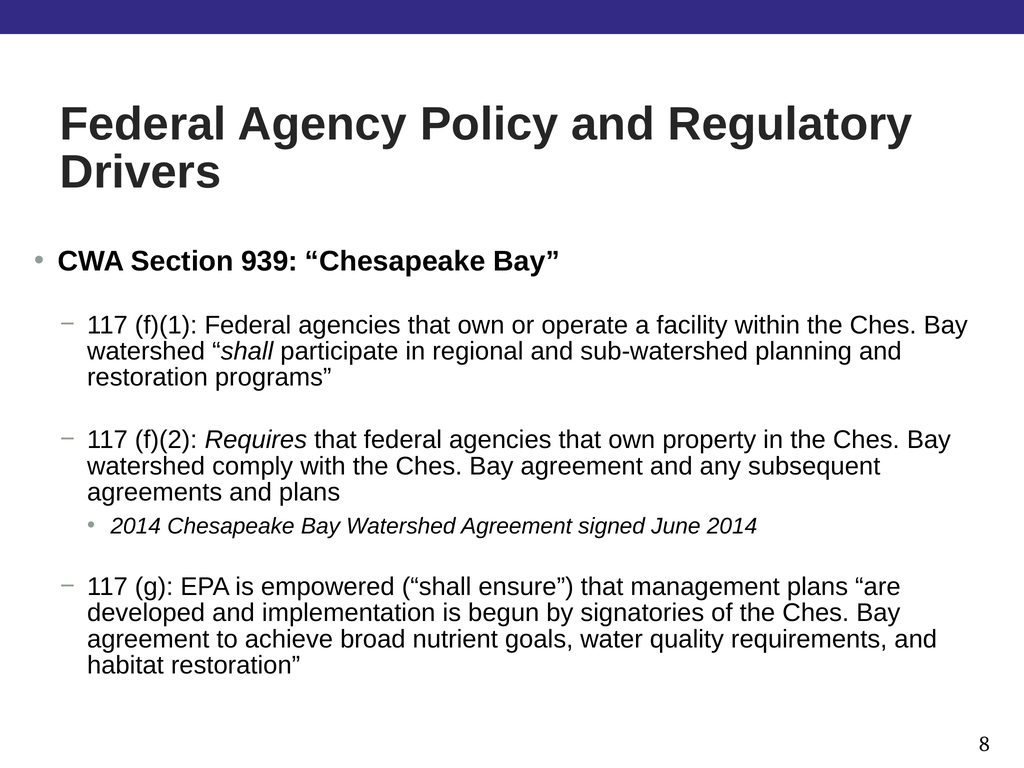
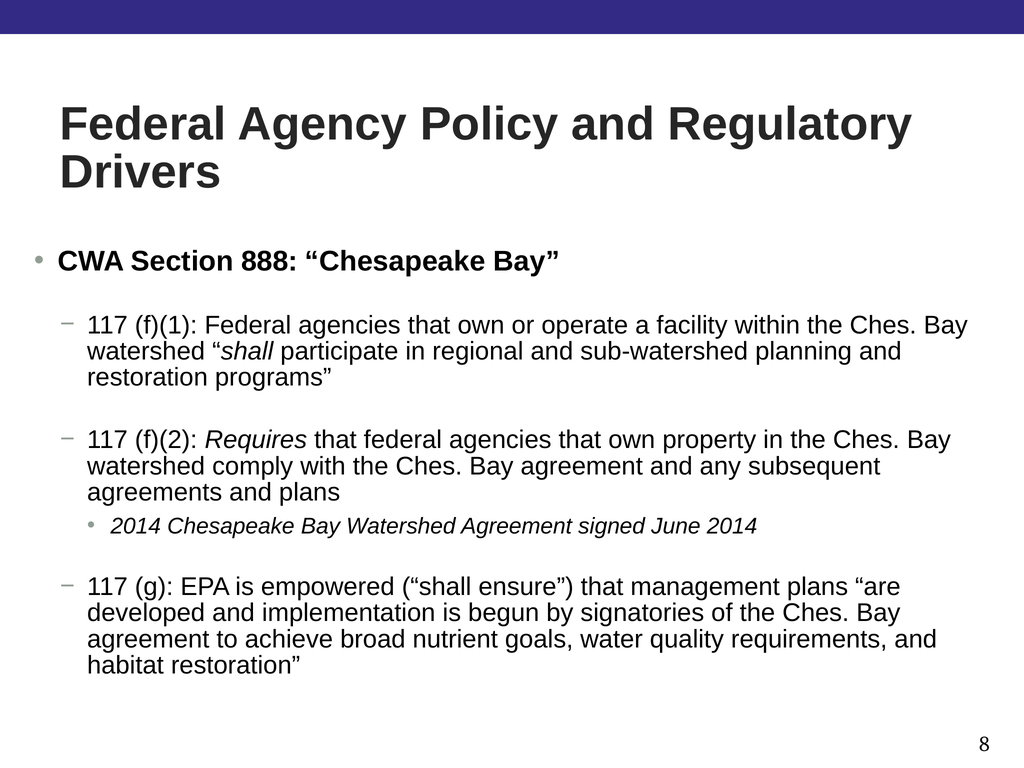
939: 939 -> 888 (269, 261)
